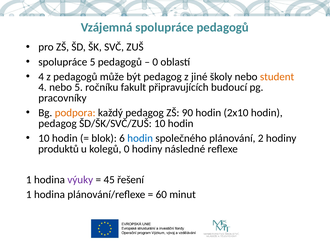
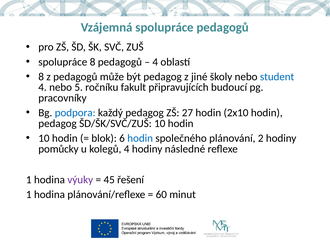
spolupráce 5: 5 -> 8 (93, 62)
0: 0 -> 4 (155, 62)
4: 4 -> 8 (41, 77)
student colour: orange -> blue (277, 77)
podpora colour: orange -> blue (75, 113)
90: 90 -> 27 (187, 113)
produktů: produktů -> pomůcky (58, 149)
kolegů 0: 0 -> 4 (127, 149)
